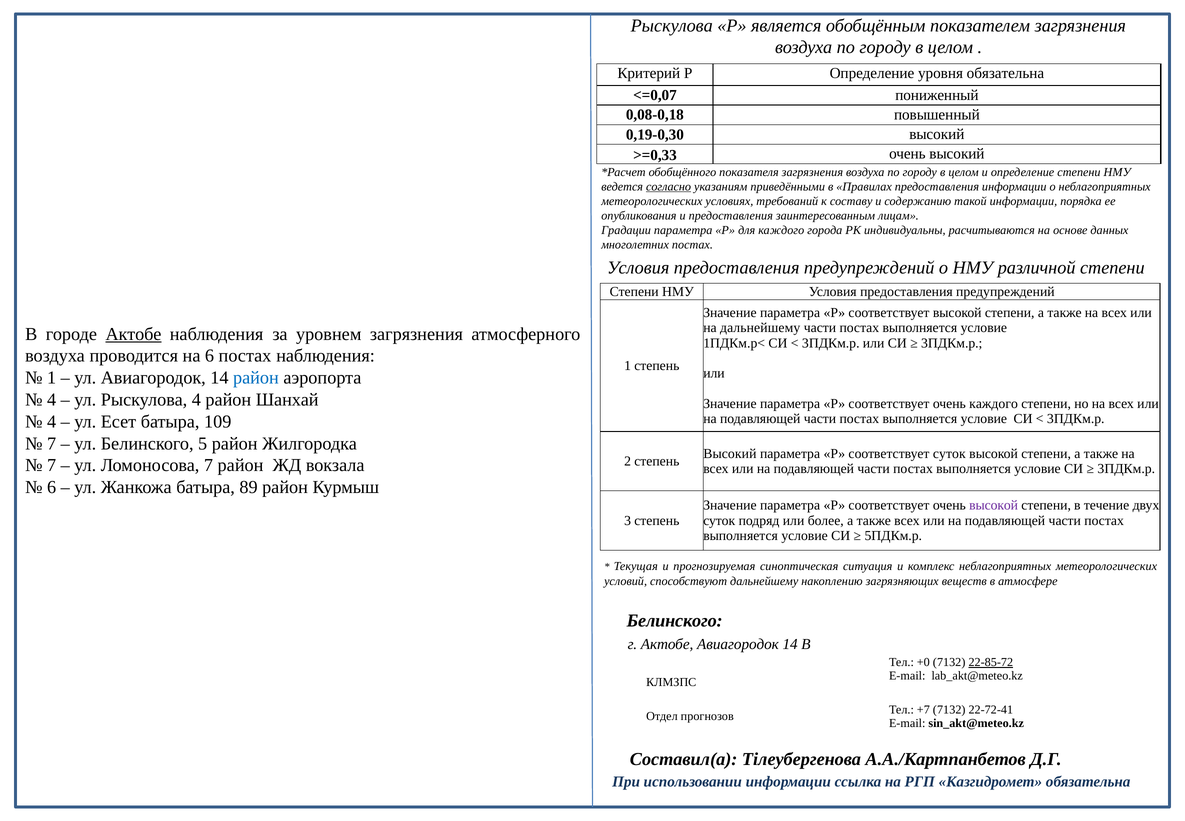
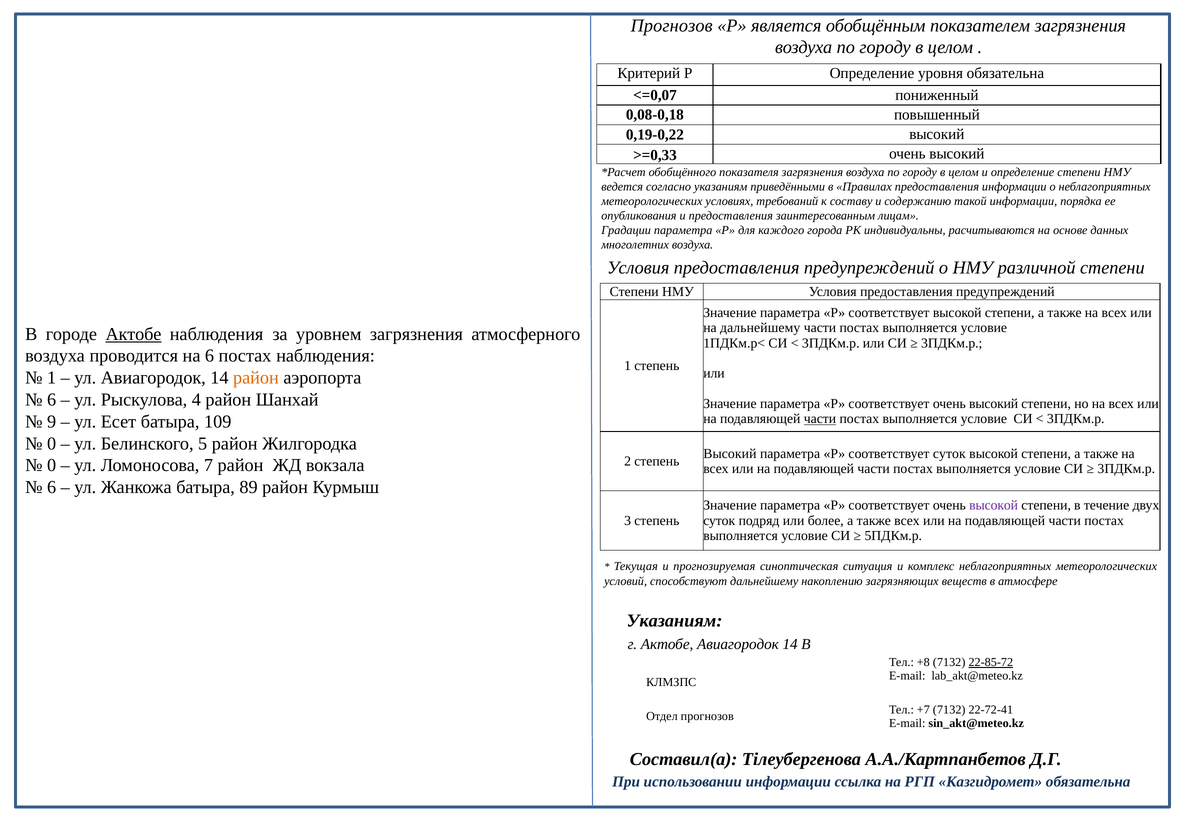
Рыскулова: Рыскулова -> Прогнозов (672, 26)
0,19-0,30: 0,19-0,30 -> 0,19-0,22 (655, 134)
согласно underline: present -> none (669, 186)
многолетних постах: постах -> воздуха (693, 245)
район colour: blue -> orange (256, 378)
4: 4 -> 6 (52, 399)
соответствует очень каждого: каждого -> высокий (994, 403)
части underline: none -> present (820, 419)
4: 4 -> 9 (52, 421)
7: 7 -> 0 (52, 443)
7: 7 -> 0 (52, 465)
Белинского: Белинского -> Указаниям (675, 620)
+0: +0 -> +8 (923, 662)
